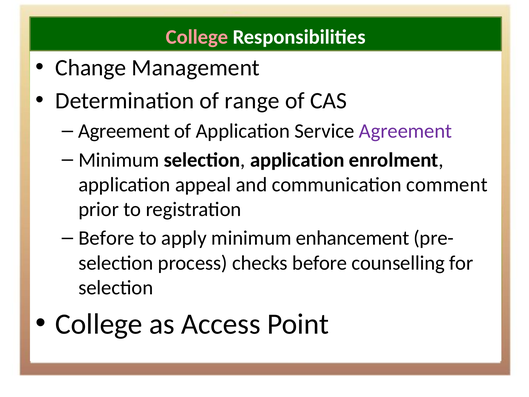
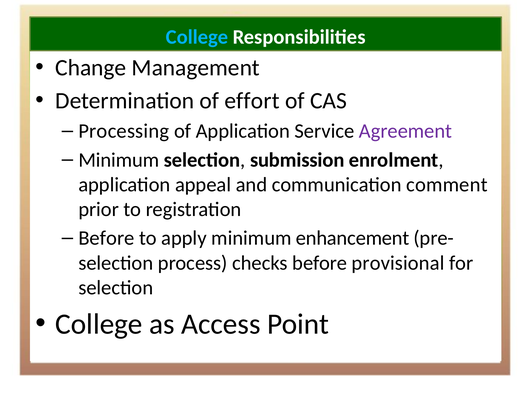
College colour: pink -> light blue (197, 37)
range: range -> effort (252, 101)
Agreement: Agreement -> Processing (124, 131)
selection application: application -> submission (297, 160)
counselling: counselling -> provisional (398, 263)
